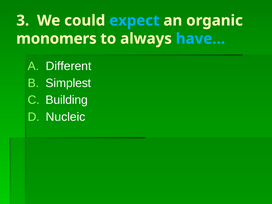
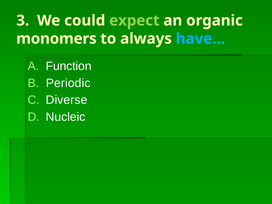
expect colour: light blue -> light green (134, 21)
Different: Different -> Function (69, 66)
Simplest: Simplest -> Periodic (68, 83)
Building: Building -> Diverse (67, 100)
